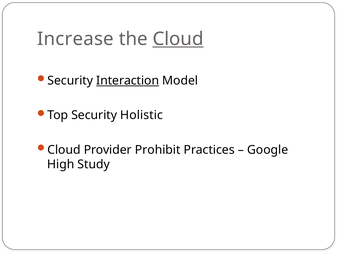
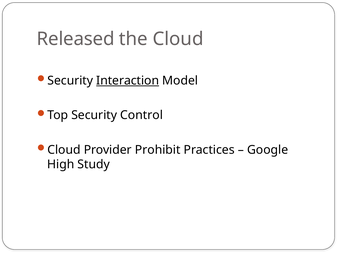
Increase: Increase -> Released (76, 39)
Cloud underline: present -> none (178, 39)
Holistic: Holistic -> Control (142, 115)
